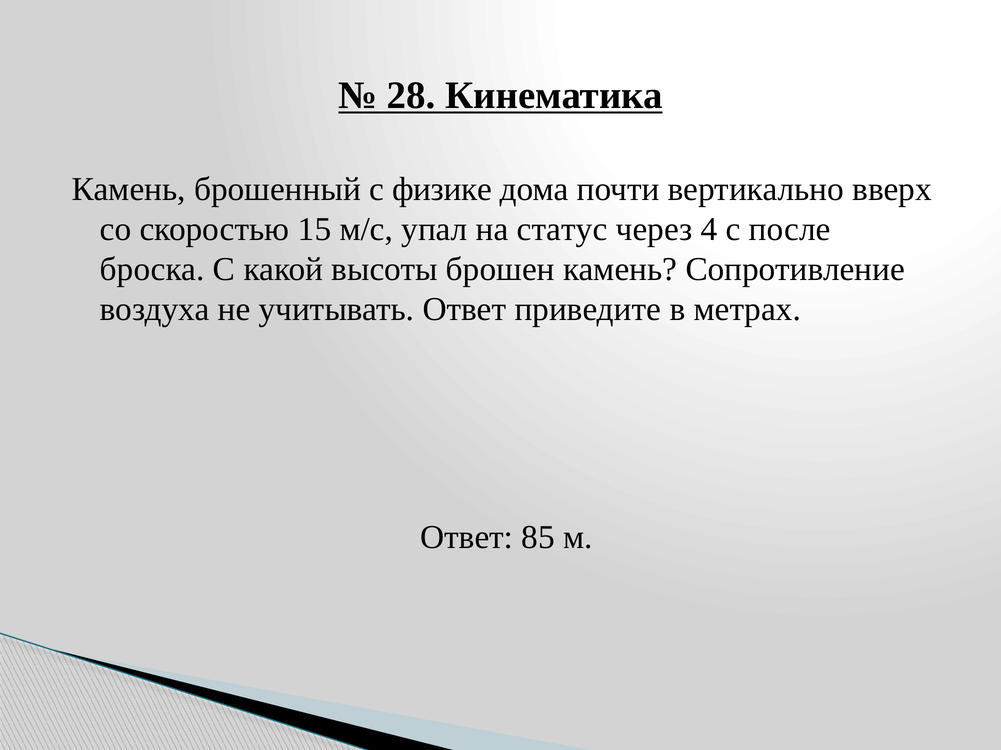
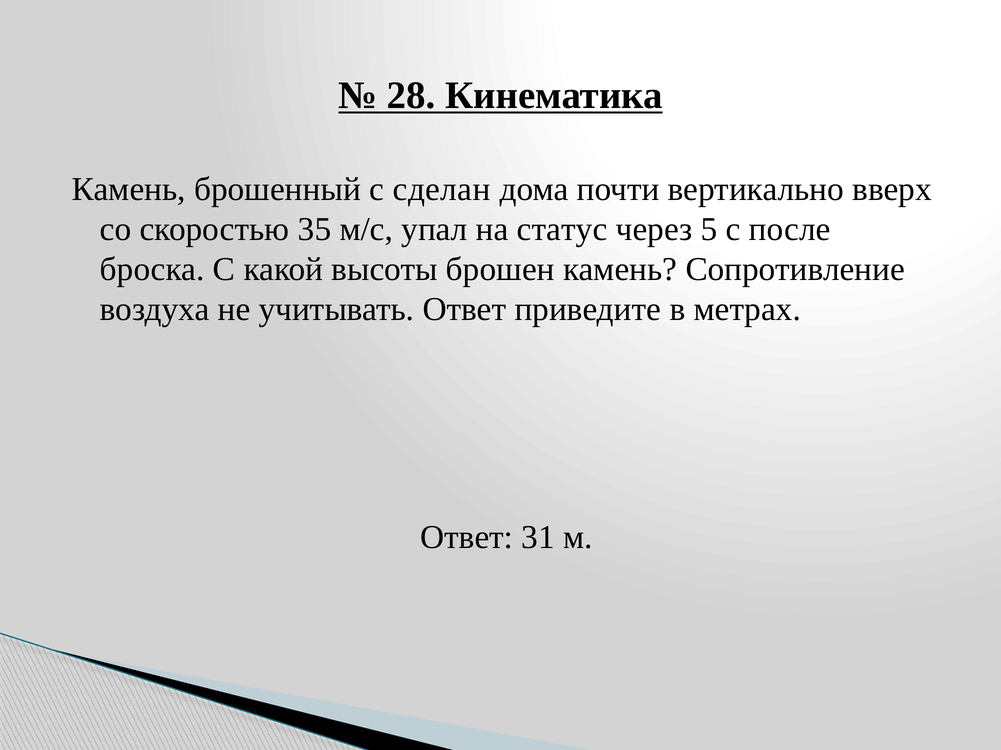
физике: физике -> сделан (442, 189)
15: 15 -> 35 (315, 230)
4: 4 -> 5 (709, 230)
85: 85 -> 31 (538, 538)
